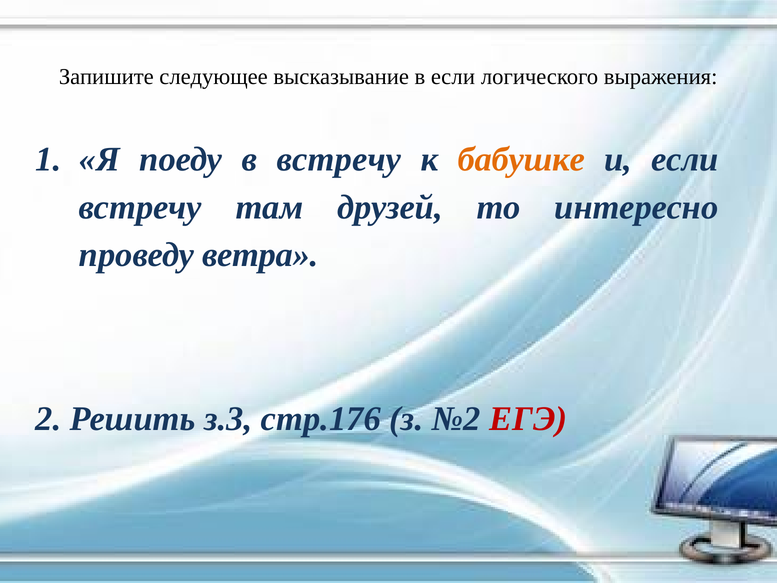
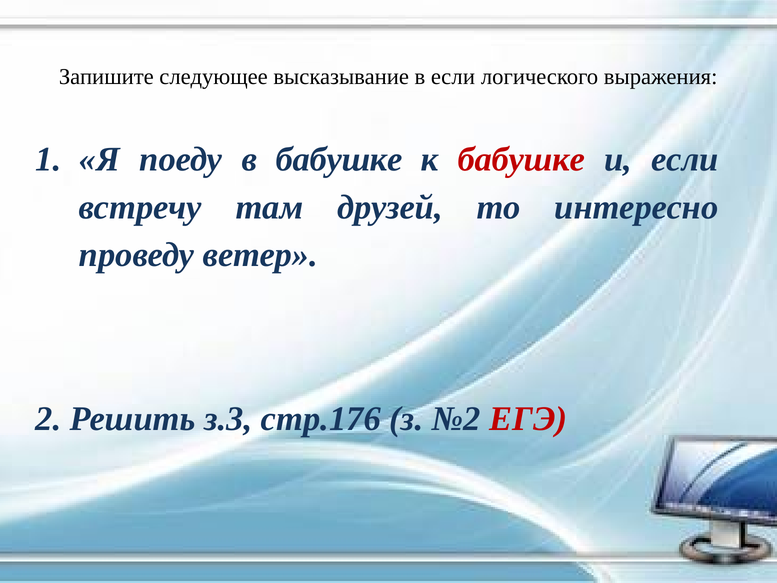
в встречу: встречу -> бабушке (339, 159)
бабушке colour: orange -> red (521, 159)
ветра: ветра -> ветер (260, 255)
